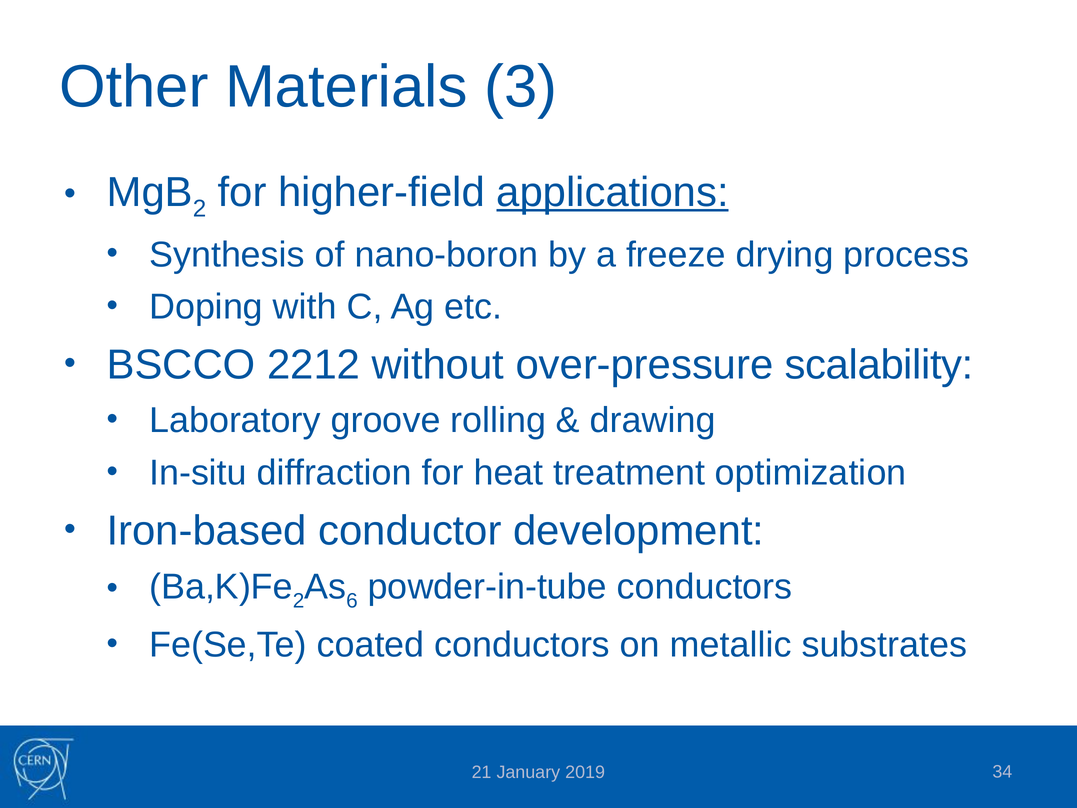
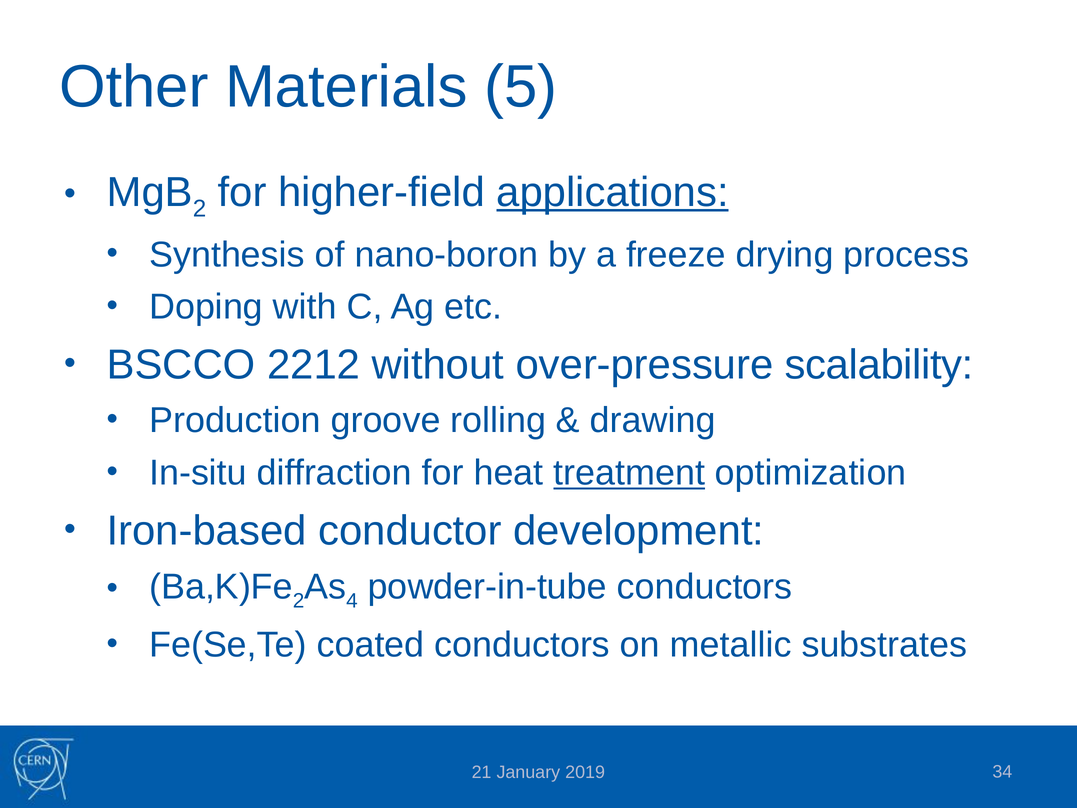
3: 3 -> 5 (521, 87)
Laboratory: Laboratory -> Production (235, 420)
treatment underline: none -> present (629, 473)
6: 6 -> 4 (352, 600)
